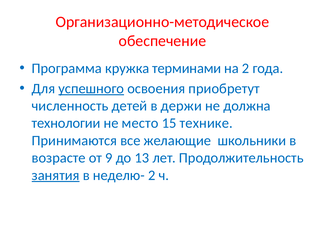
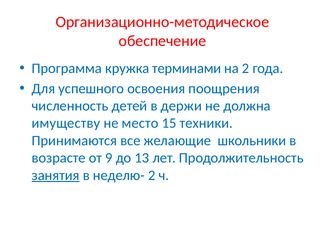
успешного underline: present -> none (91, 88)
приобретут: приобретут -> поощрения (224, 88)
технологии: технологии -> имуществу (66, 123)
технике: технике -> техники (206, 123)
